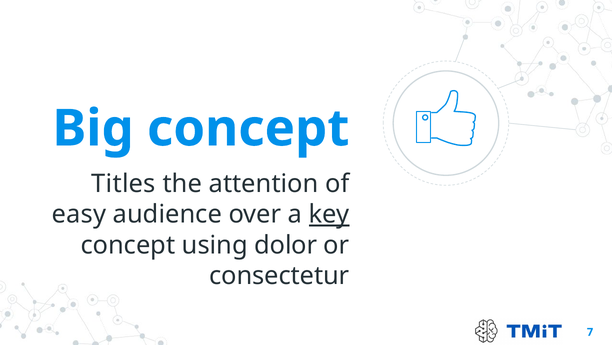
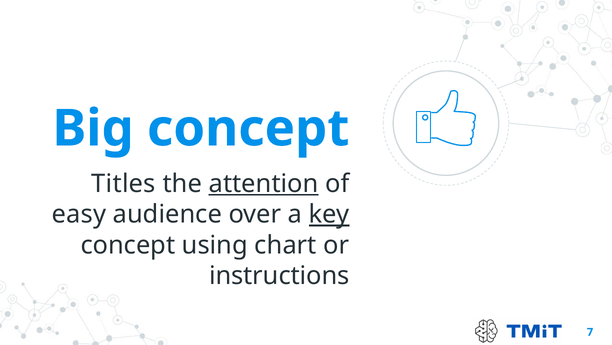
attention underline: none -> present (264, 183)
dolor: dolor -> chart (286, 245)
consectetur: consectetur -> instructions (279, 275)
